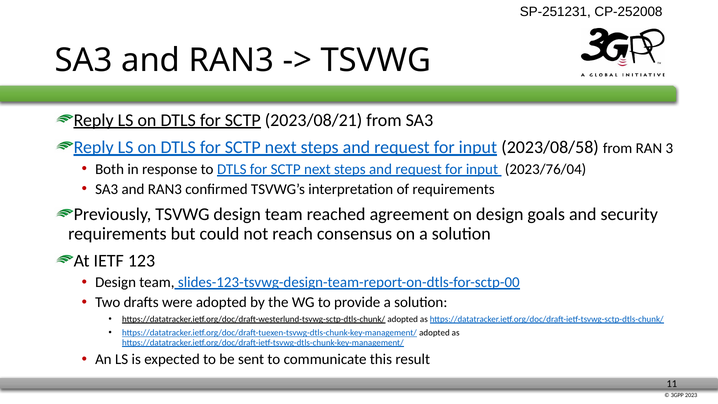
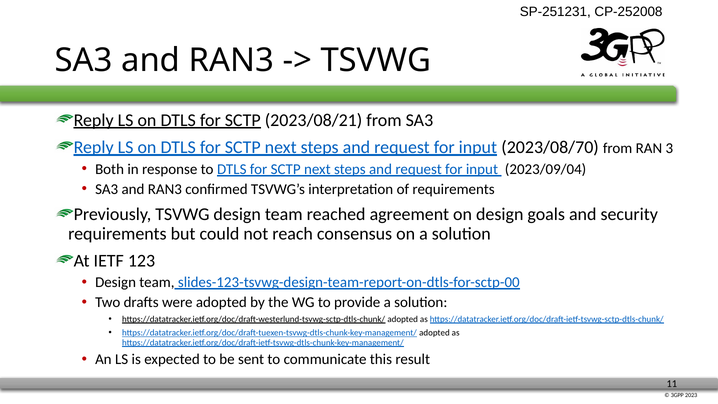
2023/08/58: 2023/08/58 -> 2023/08/70 (550, 147)
2023/76/04: 2023/76/04 -> 2023/09/04 (546, 169)
